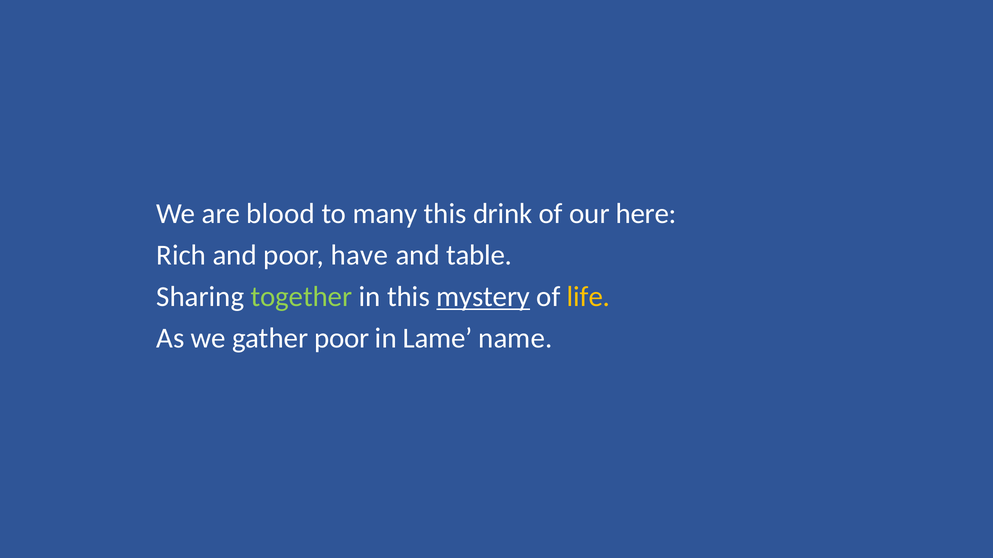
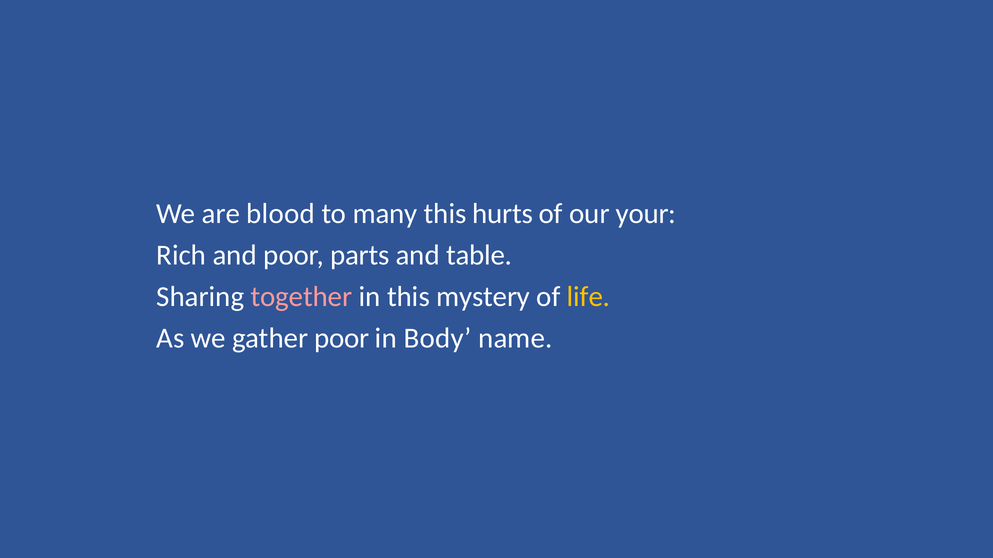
drink: drink -> hurts (503, 214)
here: here -> your (646, 214)
have: have -> parts (360, 256)
together colour: light green -> pink (302, 297)
mystery underline: present -> none (483, 297)
Lame: Lame -> Body (437, 339)
